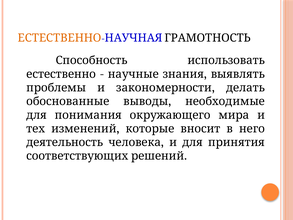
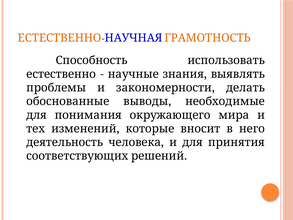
ГРАМОТНОСТЬ colour: black -> orange (208, 38)
